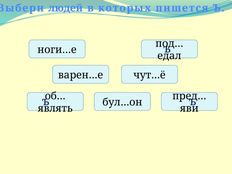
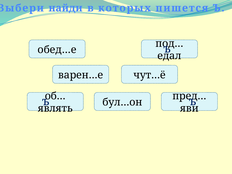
людей: людей -> найди (66, 8)
ноги…е: ноги…е -> обед…е (57, 50)
